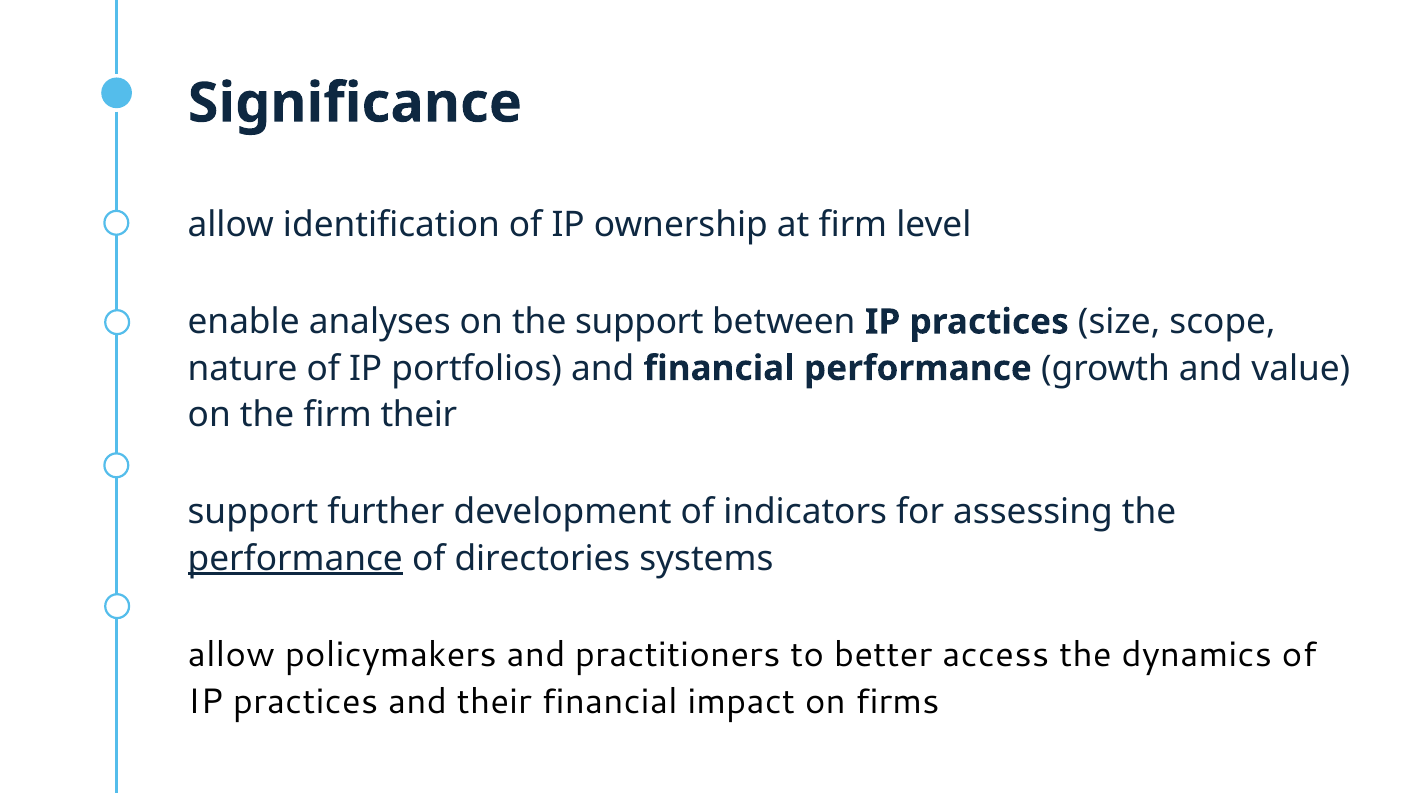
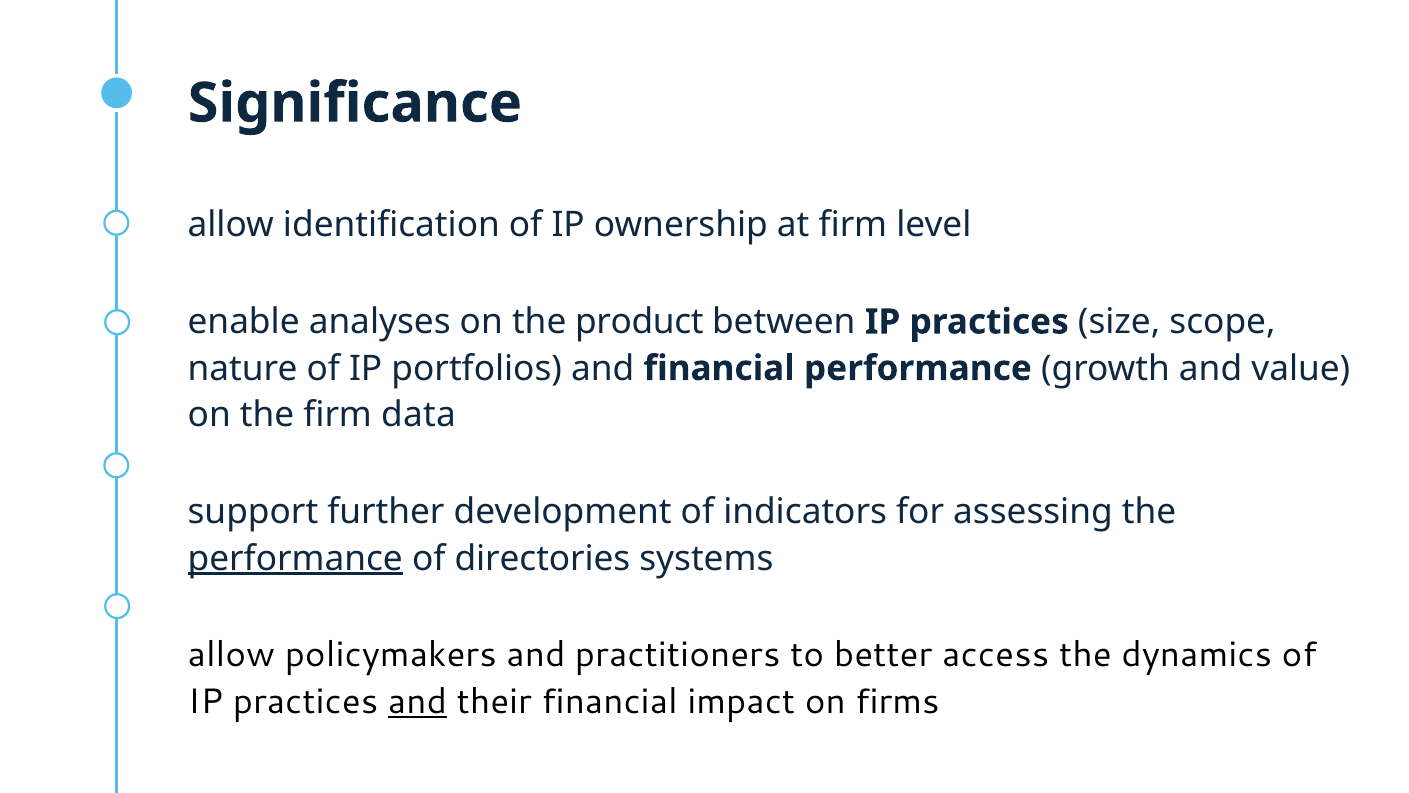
the support: support -> product (639, 322)
firm their: their -> data (419, 415)
and underline: none -> present (417, 701)
